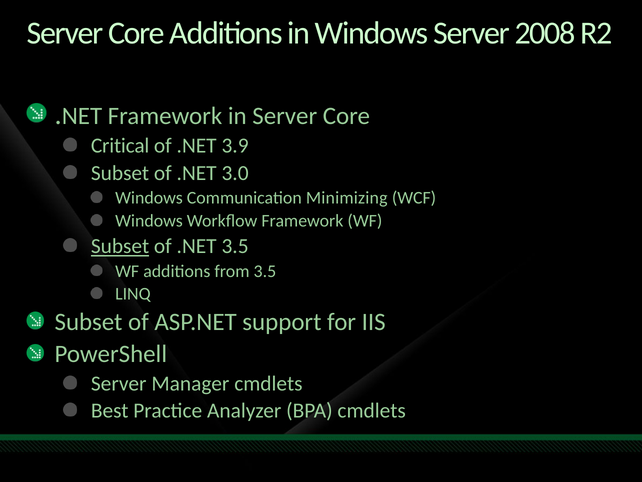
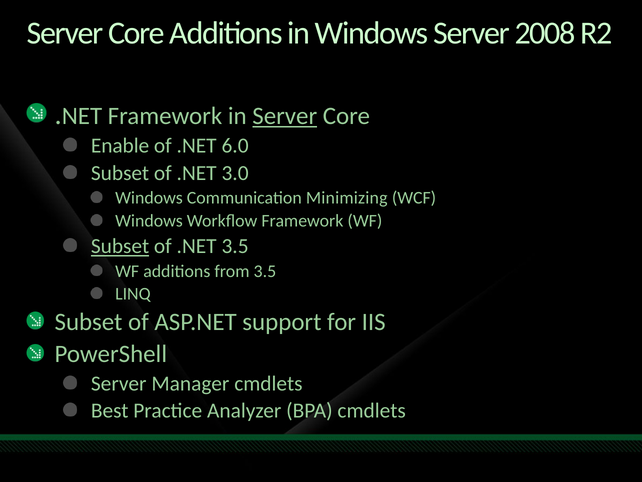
Server underline: none -> present (285, 116)
Critical: Critical -> Enable (120, 146)
3.9: 3.9 -> 6.0 (235, 146)
